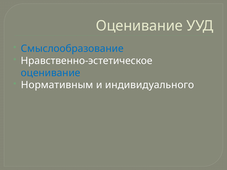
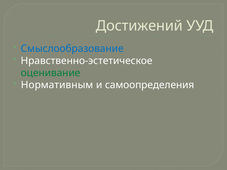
Оценивание: Оценивание -> Достижений (139, 26)
оценивание colour: blue -> green (51, 73)
индивидуального: индивидуального -> самоопределения (150, 85)
